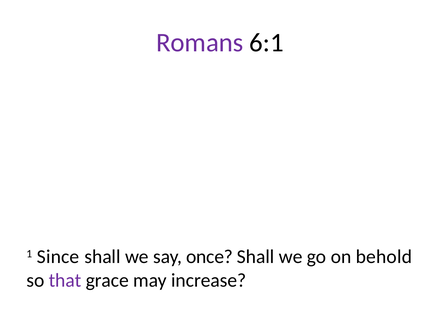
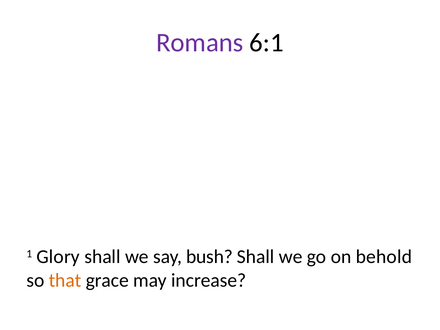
Since: Since -> Glory (58, 257)
once: once -> bush (210, 257)
that colour: purple -> orange (65, 280)
